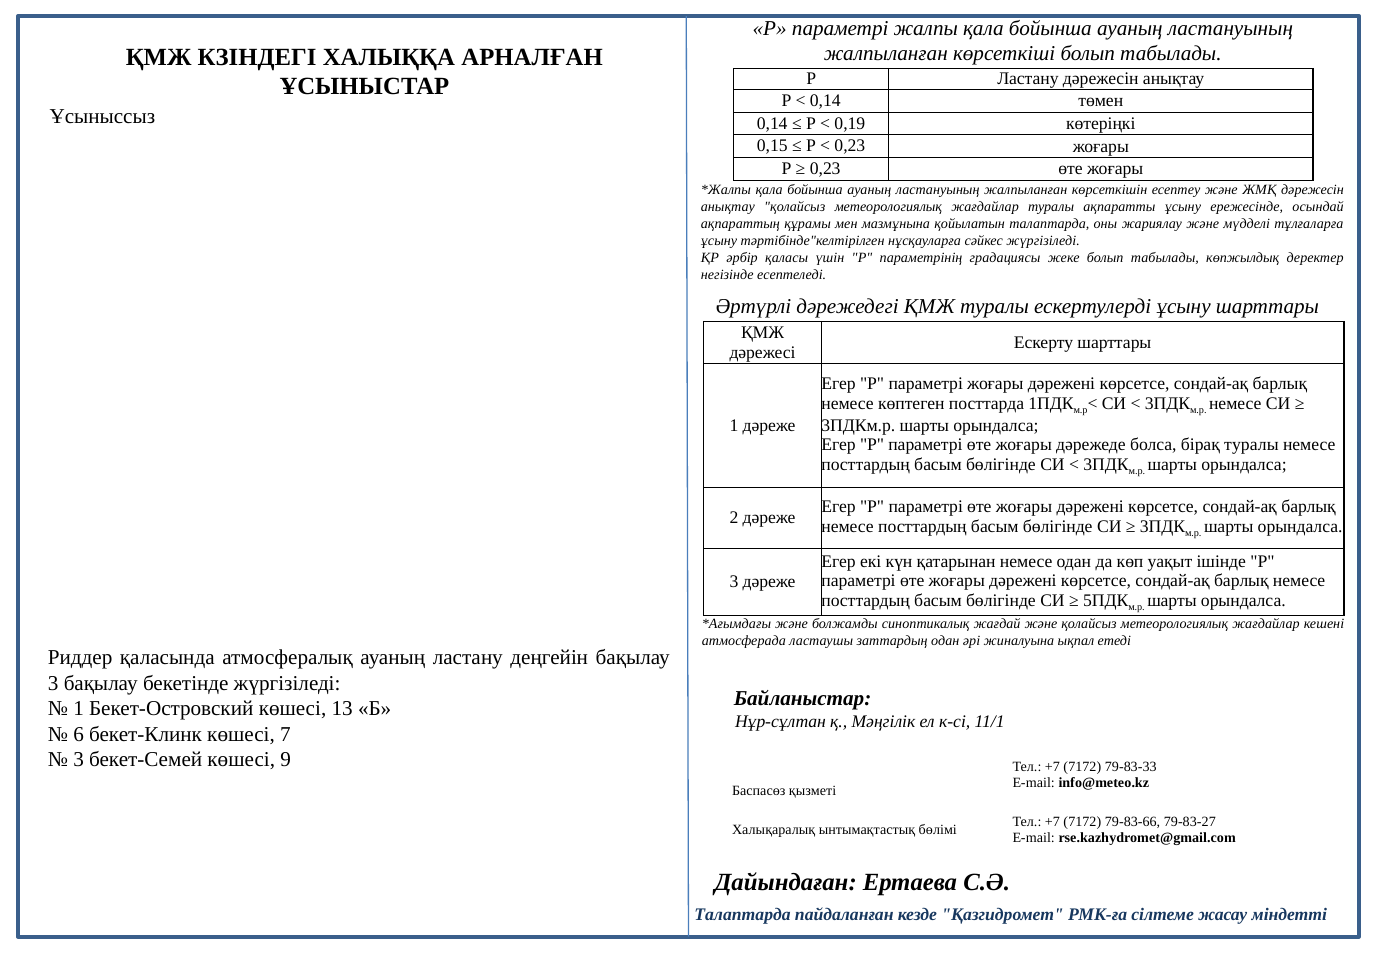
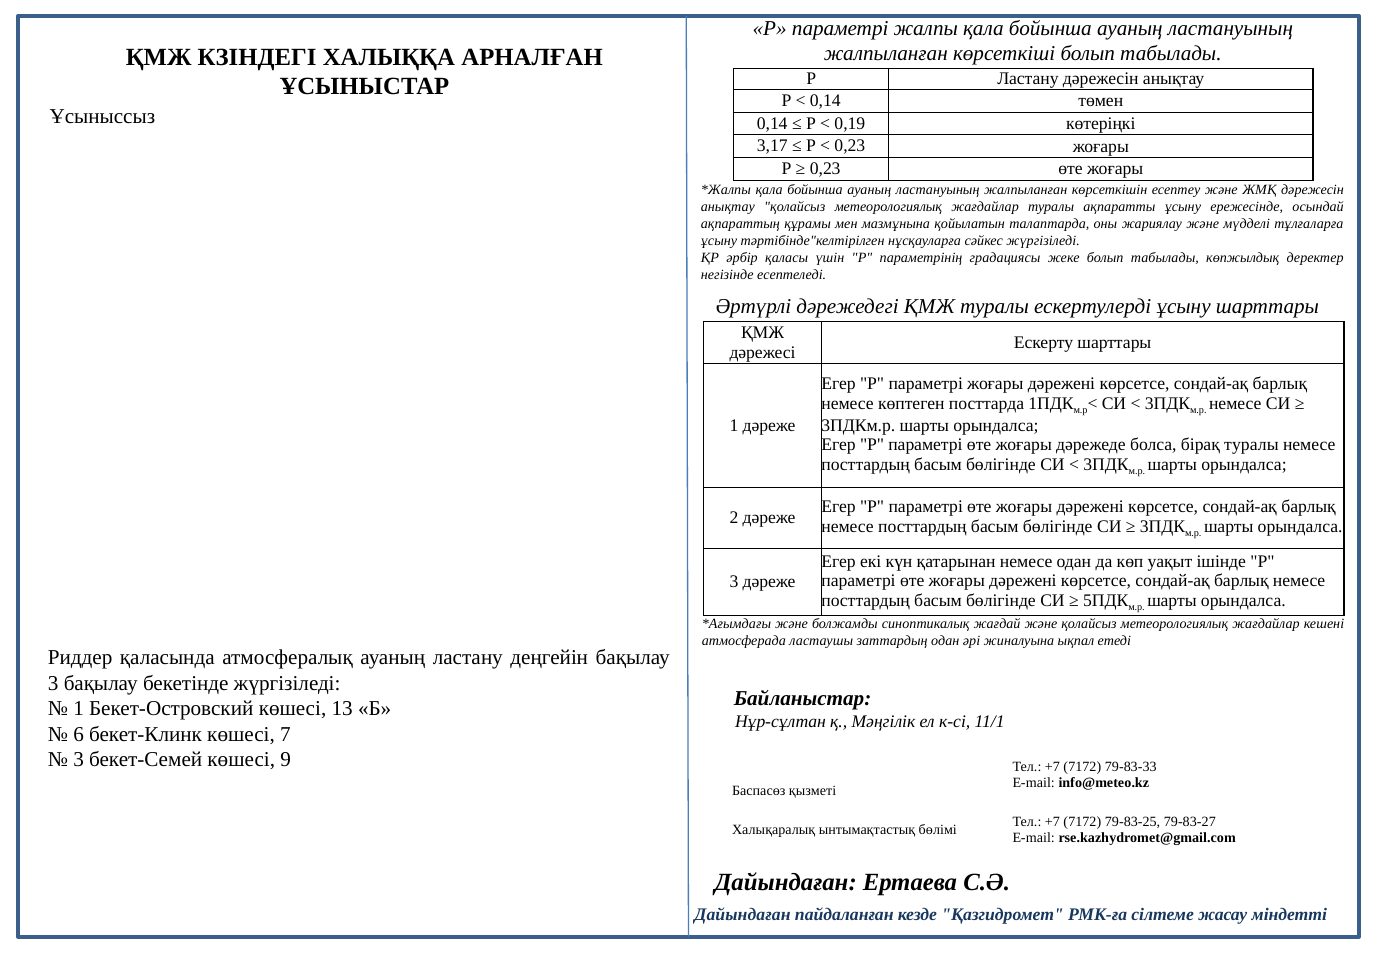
0,15: 0,15 -> 3,17 (772, 146)
79-83-66: 79-83-66 -> 79-83-25 (1133, 822)
Талаптарда: Талаптарда -> Дайындаған (743, 915)
